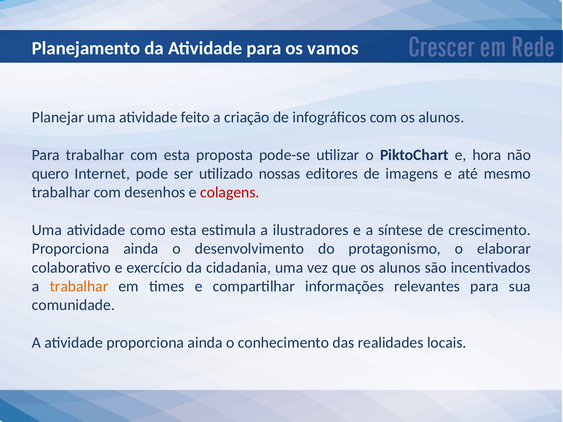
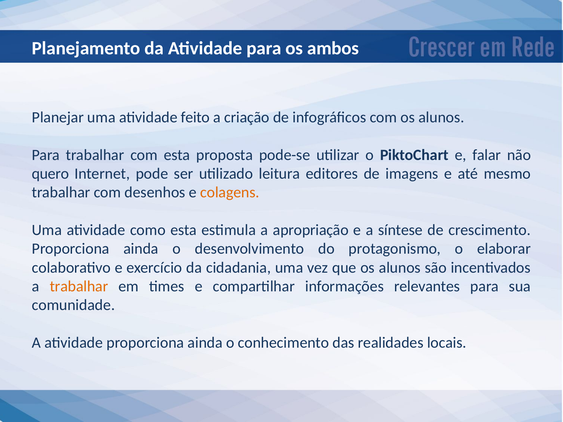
vamos: vamos -> ambos (333, 48)
hora: hora -> falar (487, 155)
nossas: nossas -> leitura (279, 174)
colagens colour: red -> orange (230, 193)
ilustradores: ilustradores -> apropriação (311, 230)
